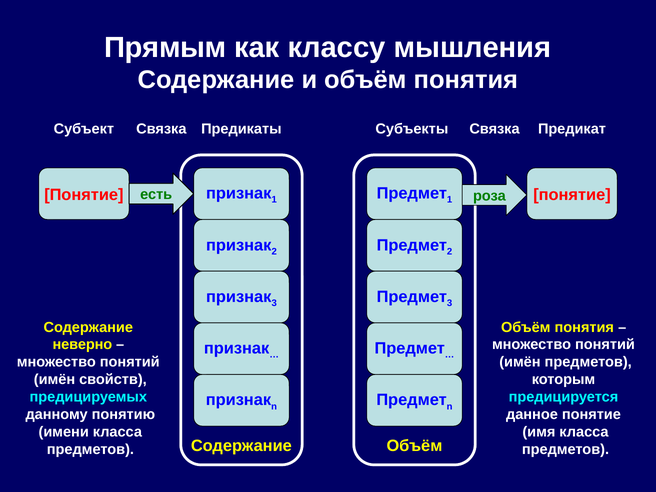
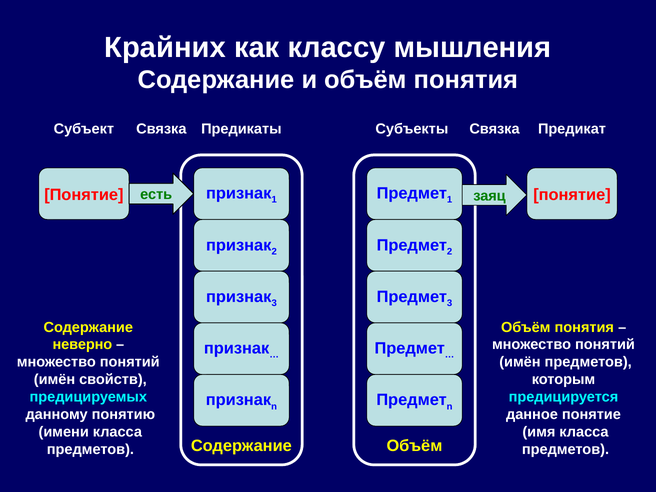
Прямым: Прямым -> Крайних (165, 47)
роза: роза -> заяц (489, 196)
